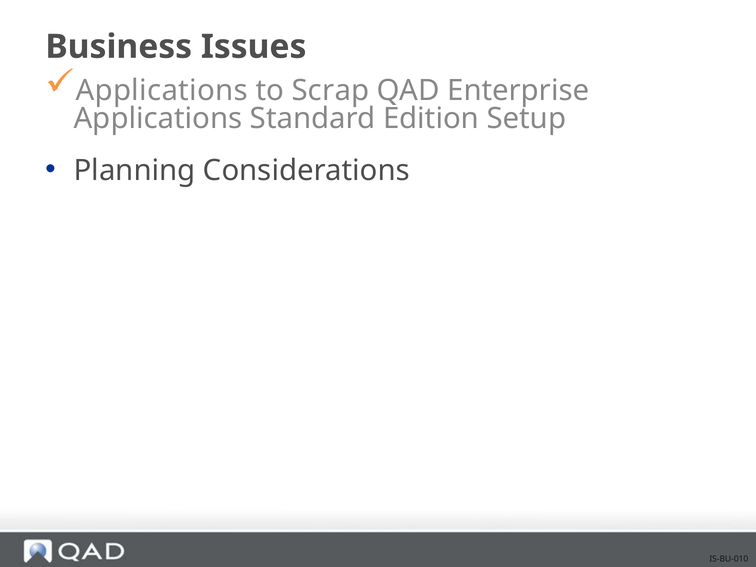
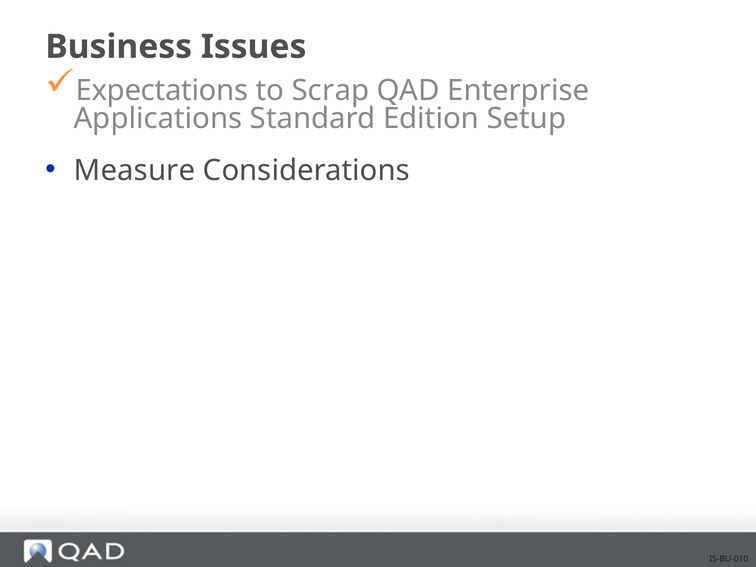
Applications: Applications -> Expectations (162, 90)
Planning: Planning -> Measure (134, 170)
